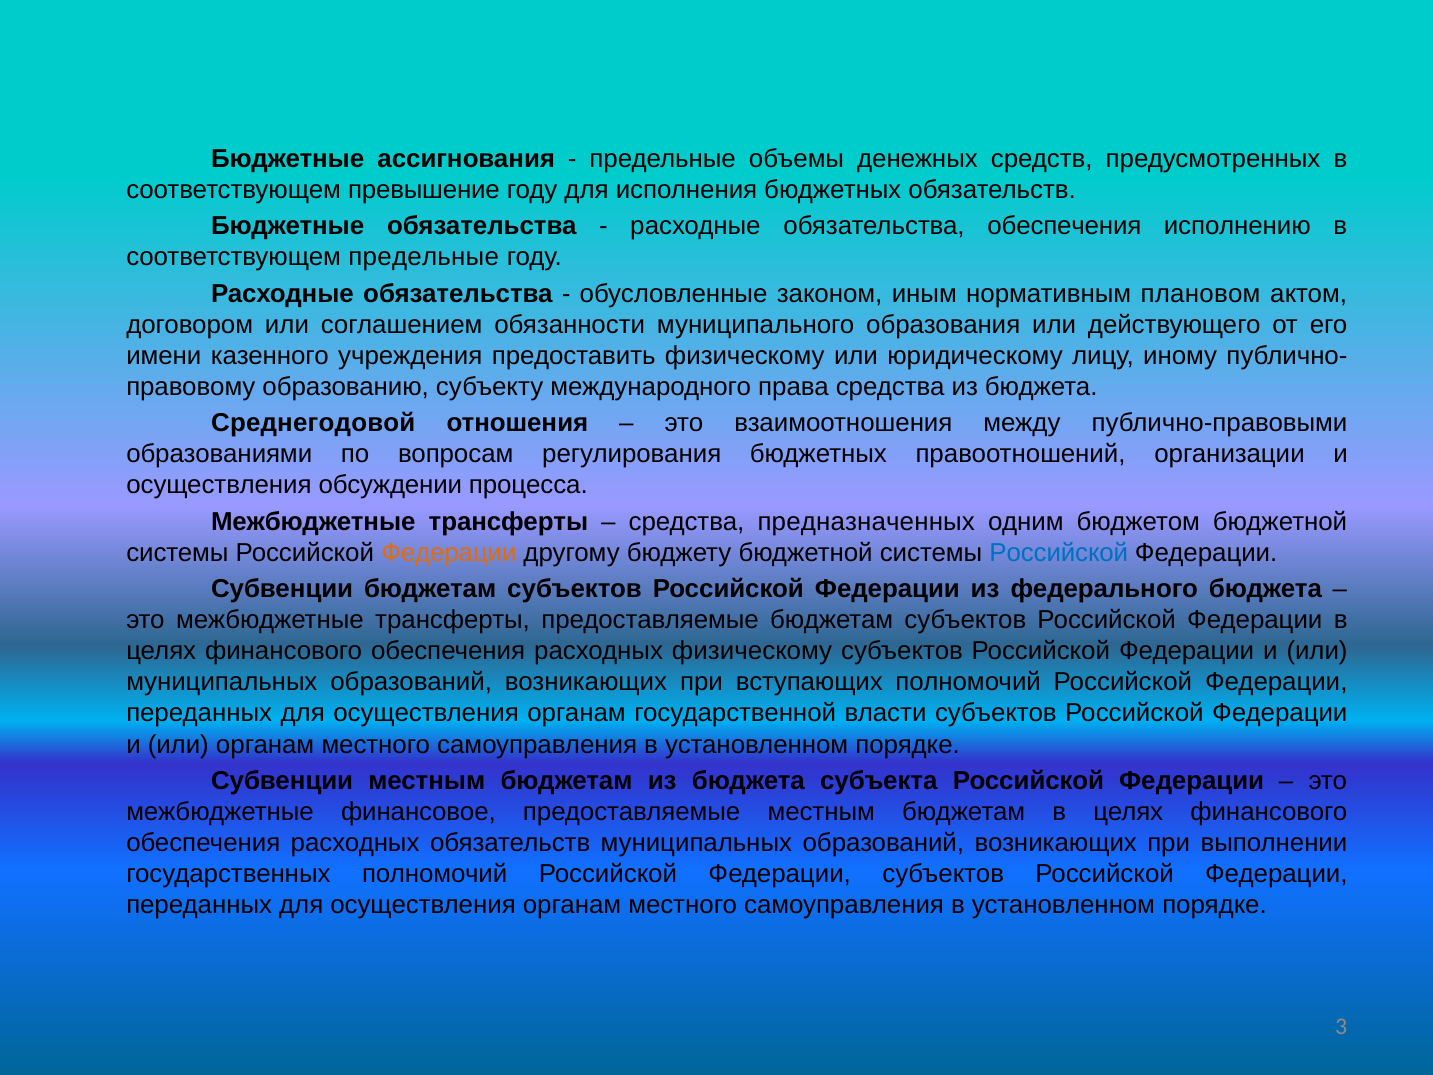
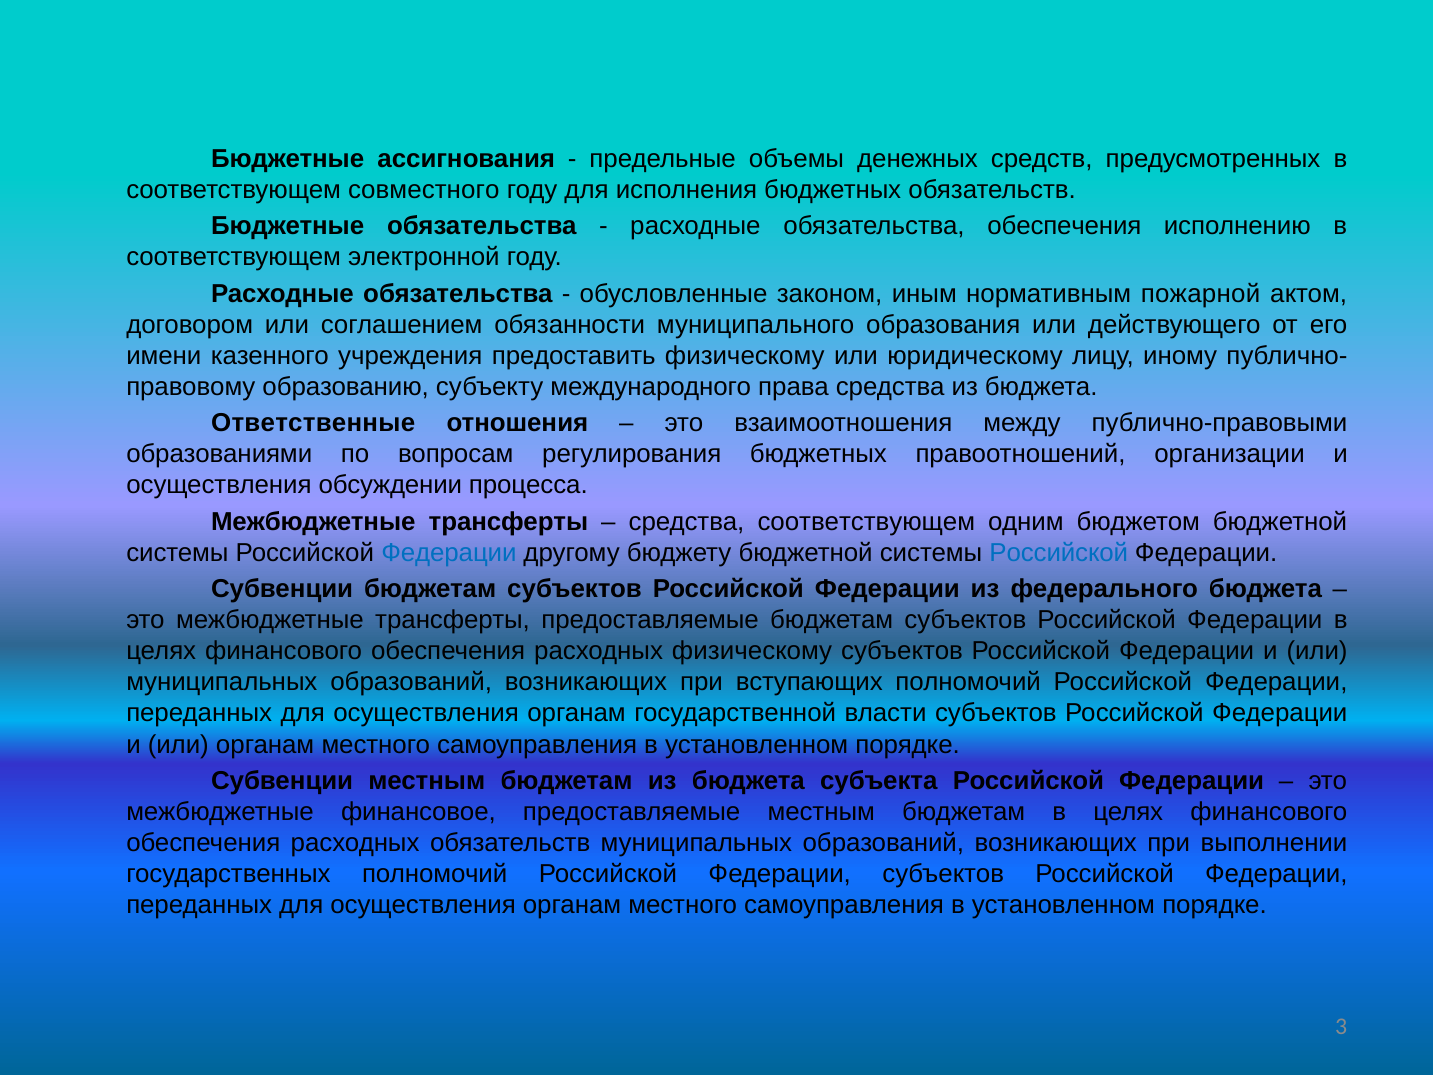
превышение: превышение -> совместного (424, 190)
соответствующем предельные: предельные -> электронной (424, 257)
плановом: плановом -> пожарной (1201, 294)
Среднегодовой: Среднегодовой -> Ответственные (313, 423)
средства предназначенных: предназначенных -> соответствующем (866, 522)
Федерации colour: orange -> blue (449, 553)
